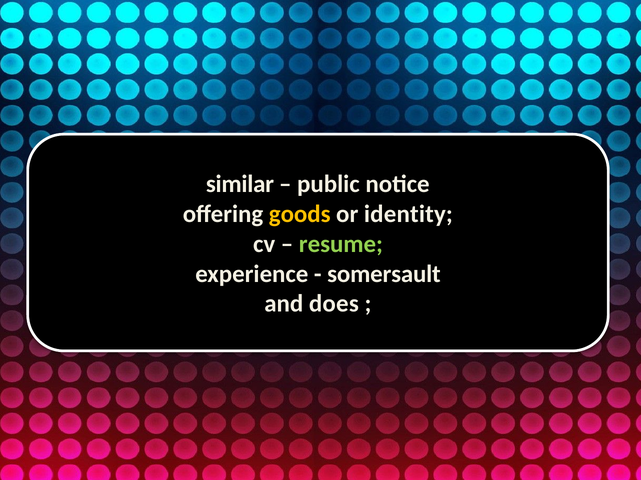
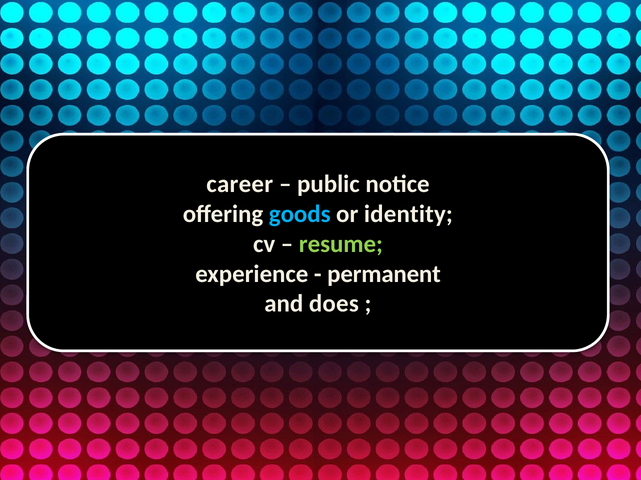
similar: similar -> career (240, 185)
goods colour: yellow -> light blue (300, 214)
somersault: somersault -> permanent (384, 274)
